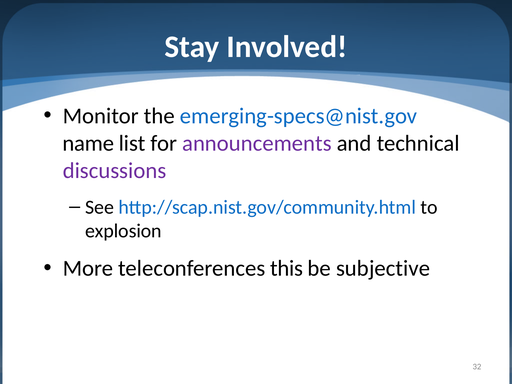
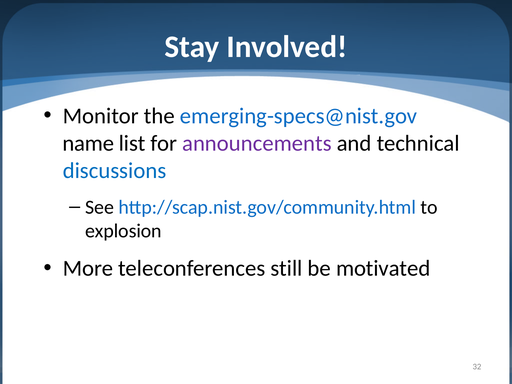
discussions colour: purple -> blue (114, 171)
this: this -> still (286, 268)
subjective: subjective -> motivated (383, 268)
